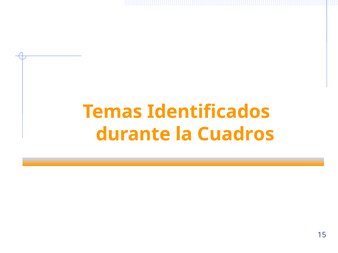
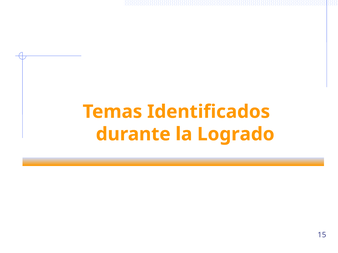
Cuadros: Cuadros -> Logrado (236, 134)
